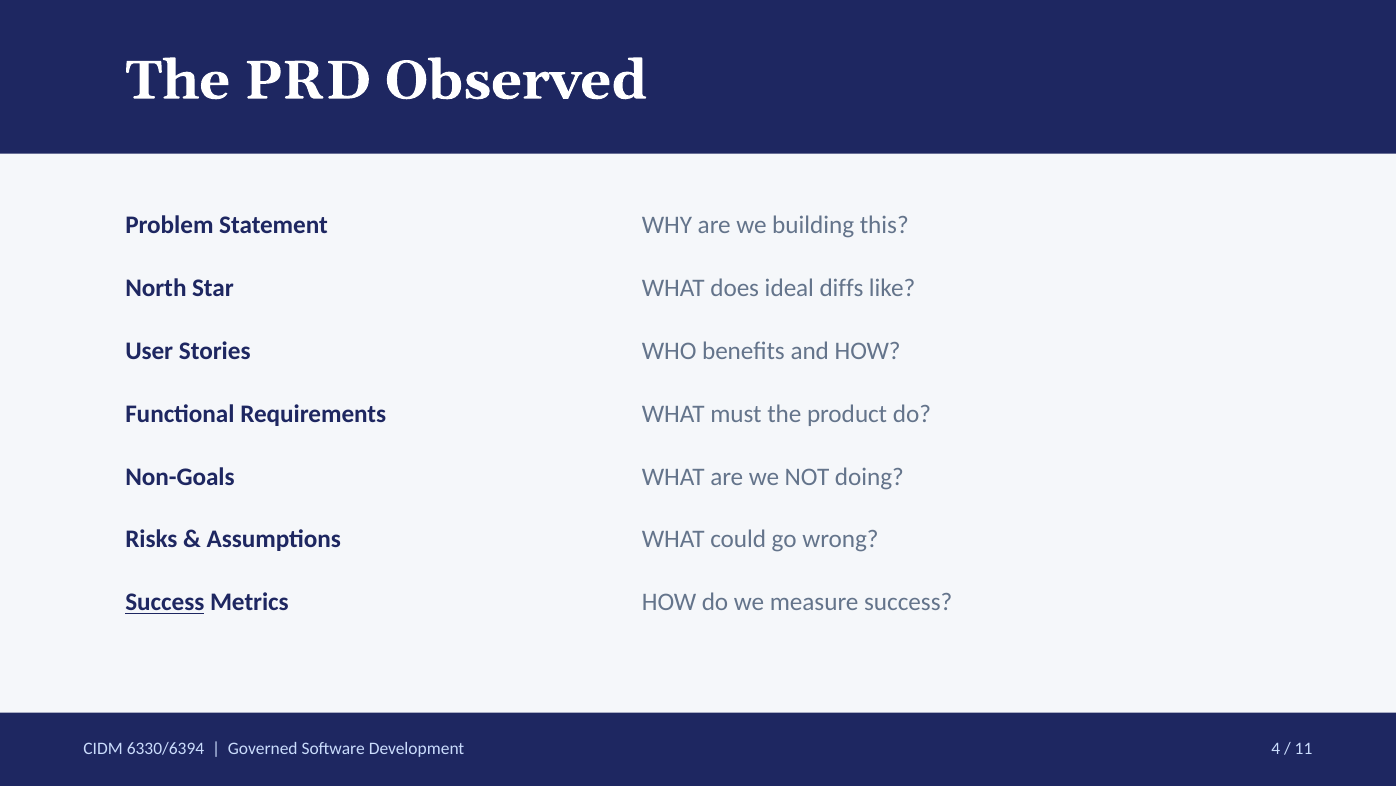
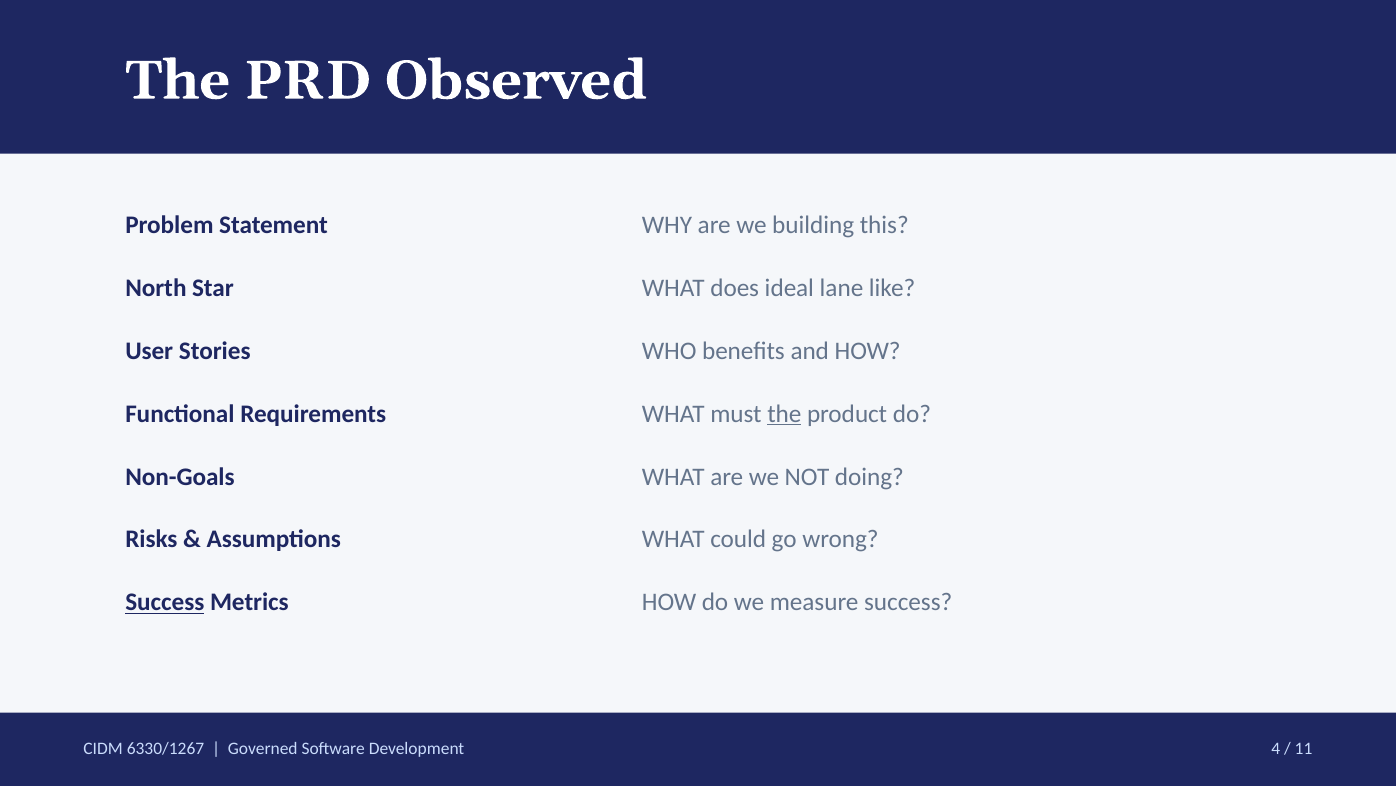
diffs: diffs -> lane (841, 288)
the underline: none -> present (784, 413)
6330/6394: 6330/6394 -> 6330/1267 (165, 748)
